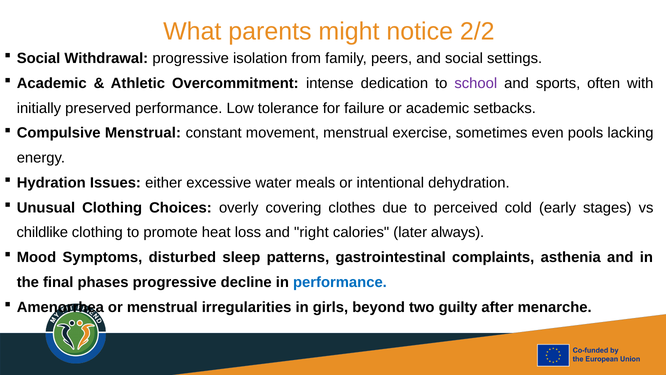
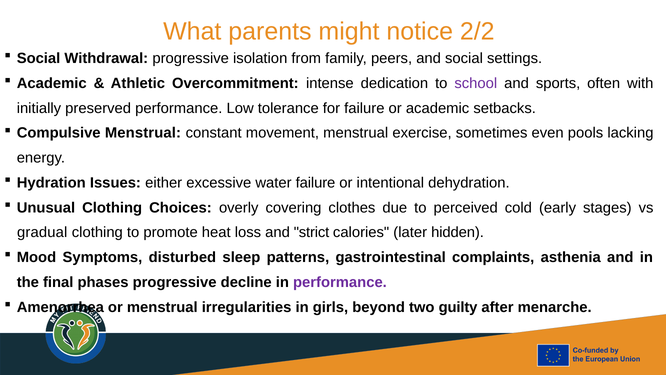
water meals: meals -> failure (316, 183)
childlike: childlike -> gradual (42, 232)
right: right -> strict (312, 232)
always: always -> hidden (458, 232)
performance colour: blue -> purple (340, 282)
